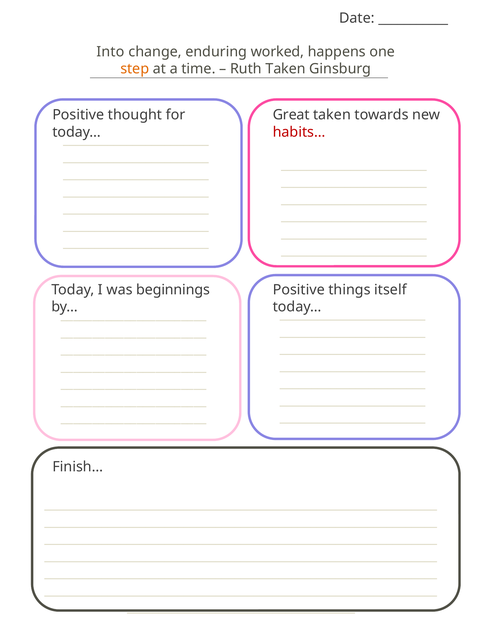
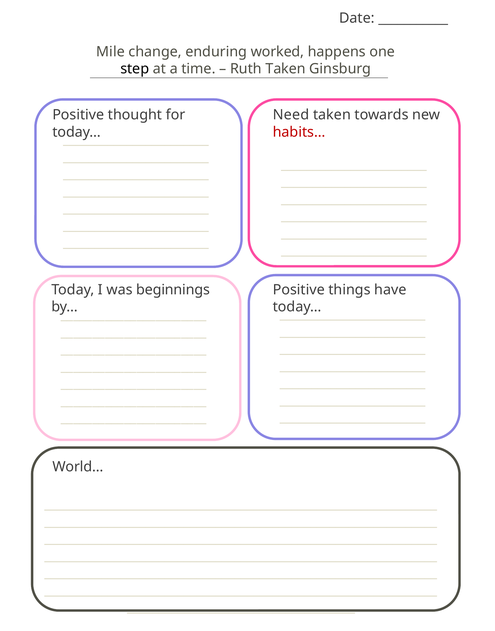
Into: Into -> Mile (111, 52)
step colour: orange -> black (135, 69)
Great: Great -> Need (291, 115)
itself: itself -> have (390, 289)
Finish…: Finish… -> World… (78, 466)
